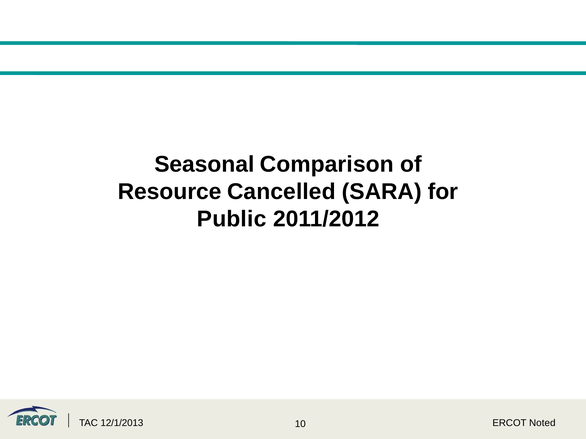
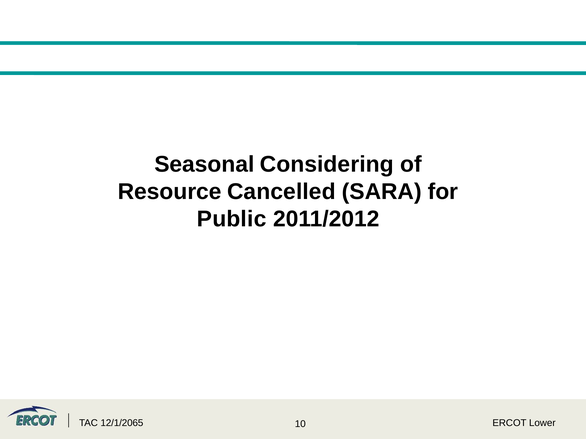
Comparison: Comparison -> Considering (327, 165)
12/1/2013: 12/1/2013 -> 12/1/2065 (122, 423)
Noted: Noted -> Lower (542, 423)
